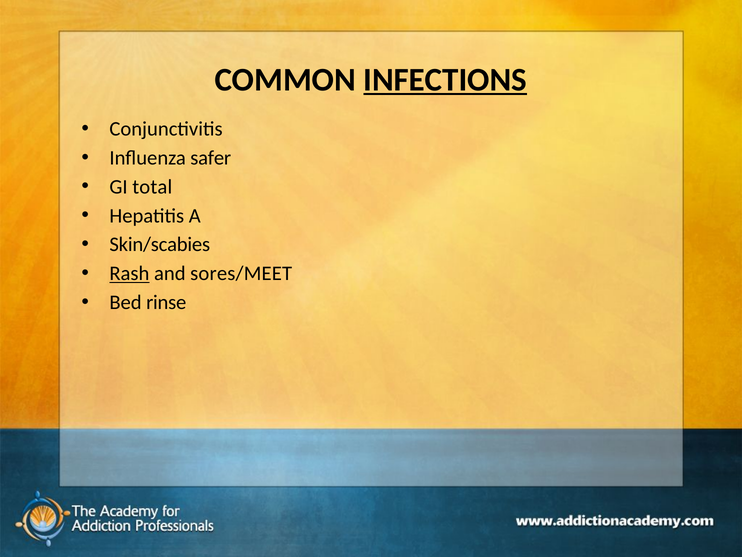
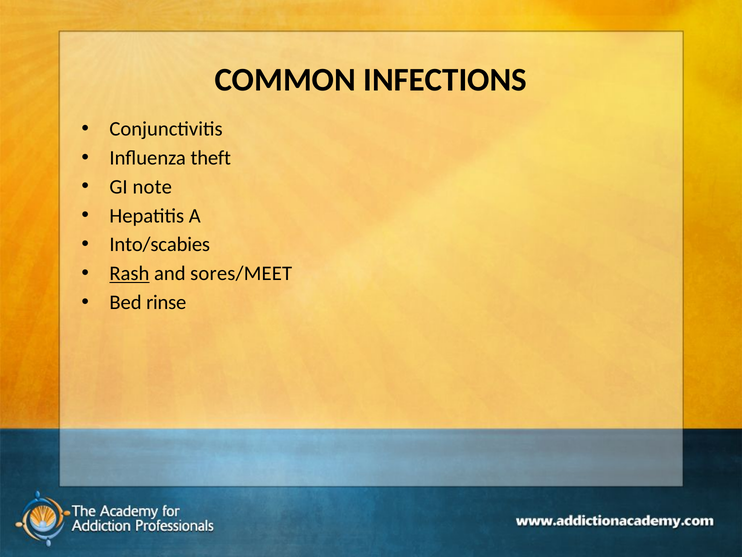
INFECTIONS underline: present -> none (445, 80)
safer: safer -> theft (211, 158)
total: total -> note (152, 187)
Skin/scabies: Skin/scabies -> Into/scabies (160, 244)
